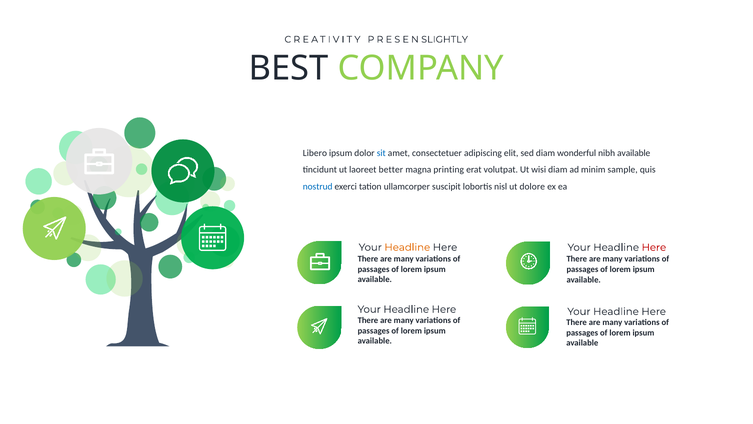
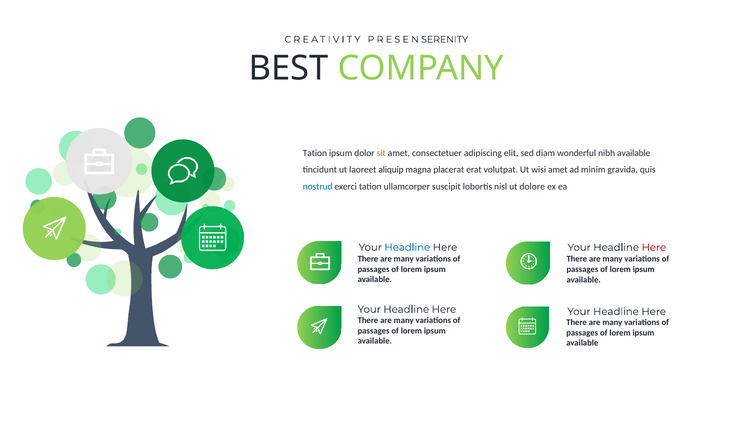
SLIGHTLY: SLIGHTLY -> SERENITY (445, 39)
Libero: Libero -> Tation (315, 153)
sit colour: blue -> orange (381, 153)
better: better -> aliquip (391, 170)
printing: printing -> placerat (449, 170)
wisi diam: diam -> amet (558, 170)
sample: sample -> gravida (623, 170)
Headline colour: orange -> blue (407, 247)
